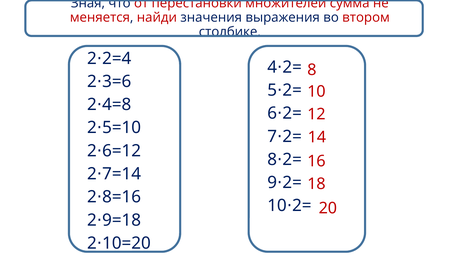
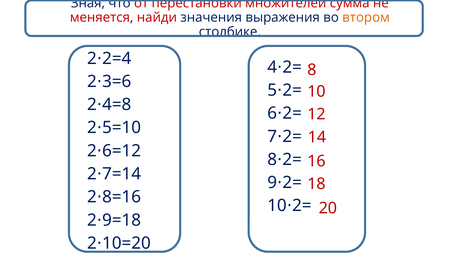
втором colour: red -> orange (366, 17)
